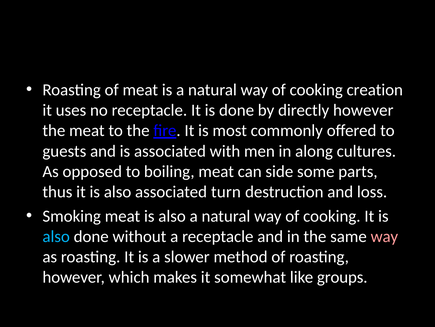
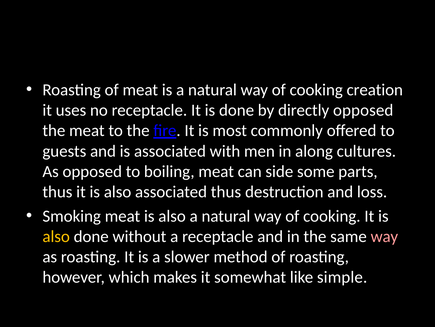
directly however: however -> opposed (363, 110)
associated turn: turn -> thus (226, 192)
also colour: light blue -> yellow (56, 236)
groups: groups -> simple (342, 277)
